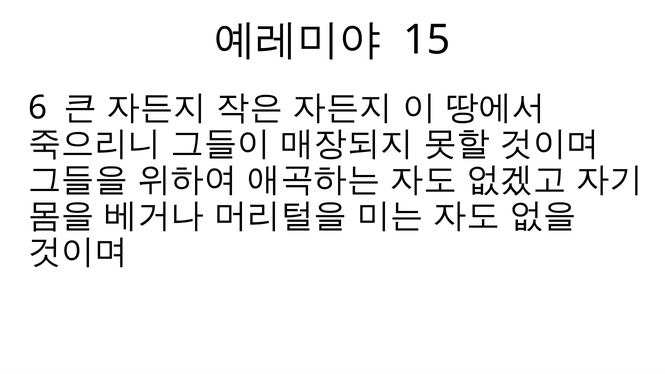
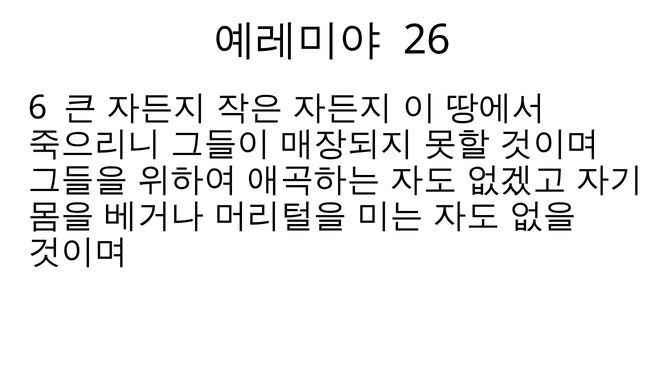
15: 15 -> 26 (427, 40)
